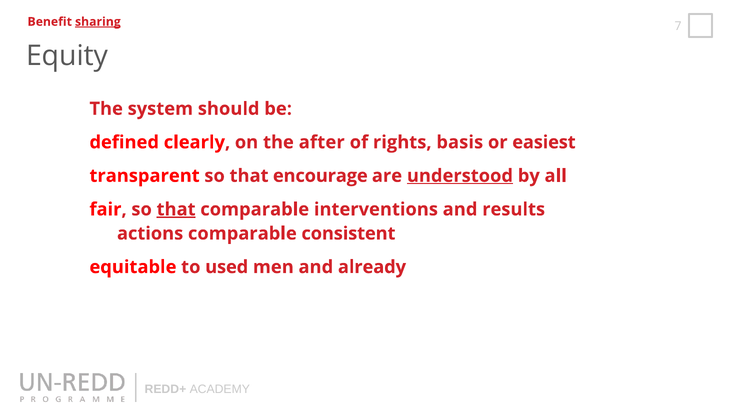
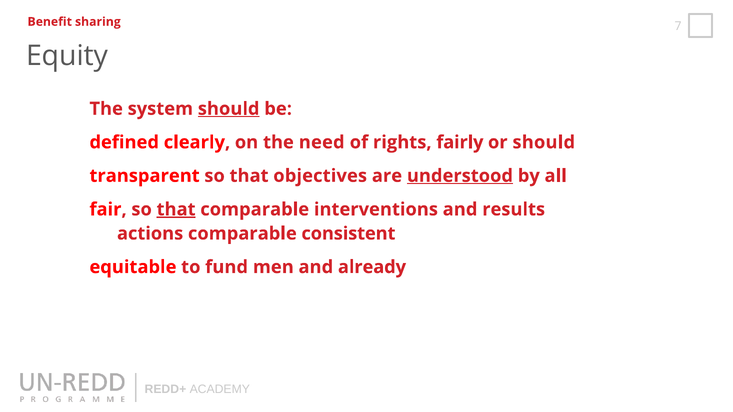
sharing underline: present -> none (98, 22)
should underline: none -> present (229, 109)
after: after -> need (322, 142)
basis: basis -> fairly (460, 142)
or easiest: easiest -> should (544, 142)
encourage: encourage -> objectives (320, 176)
used: used -> fund (227, 267)
